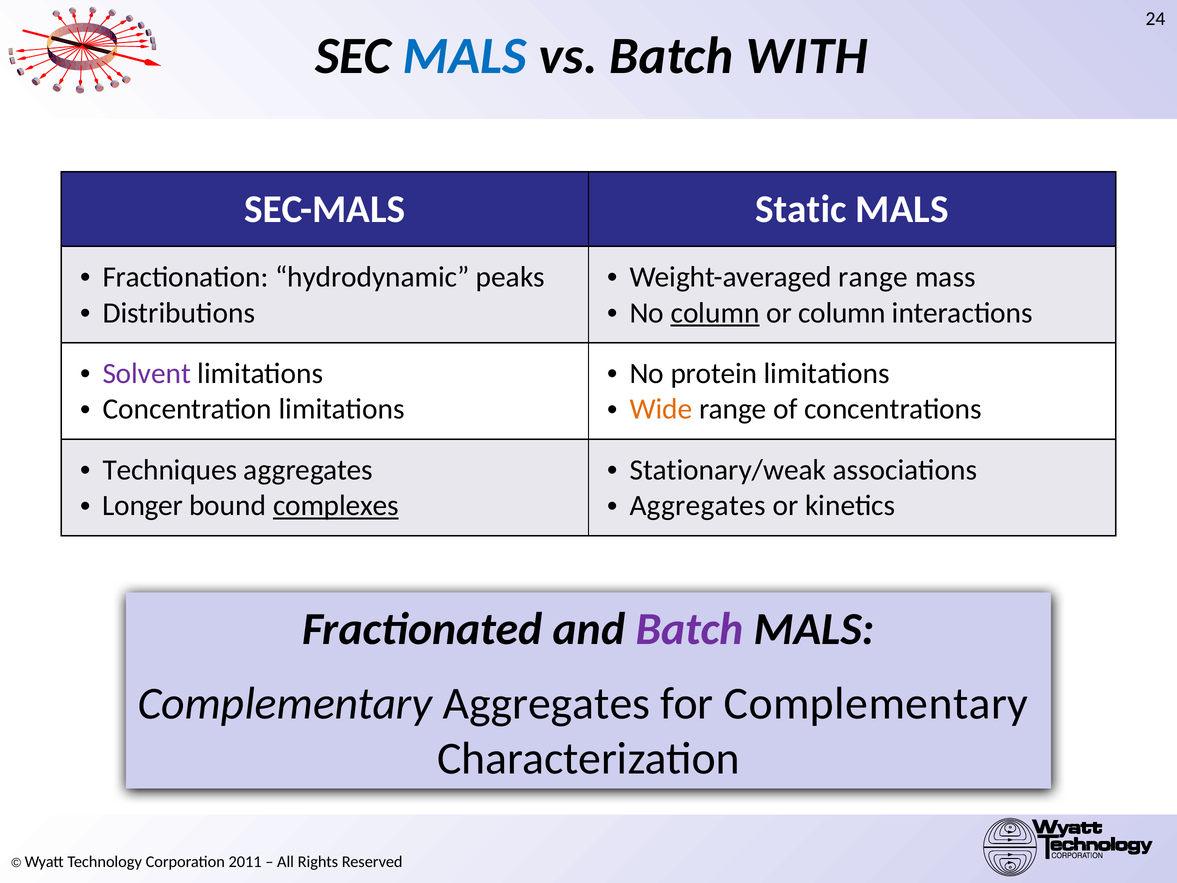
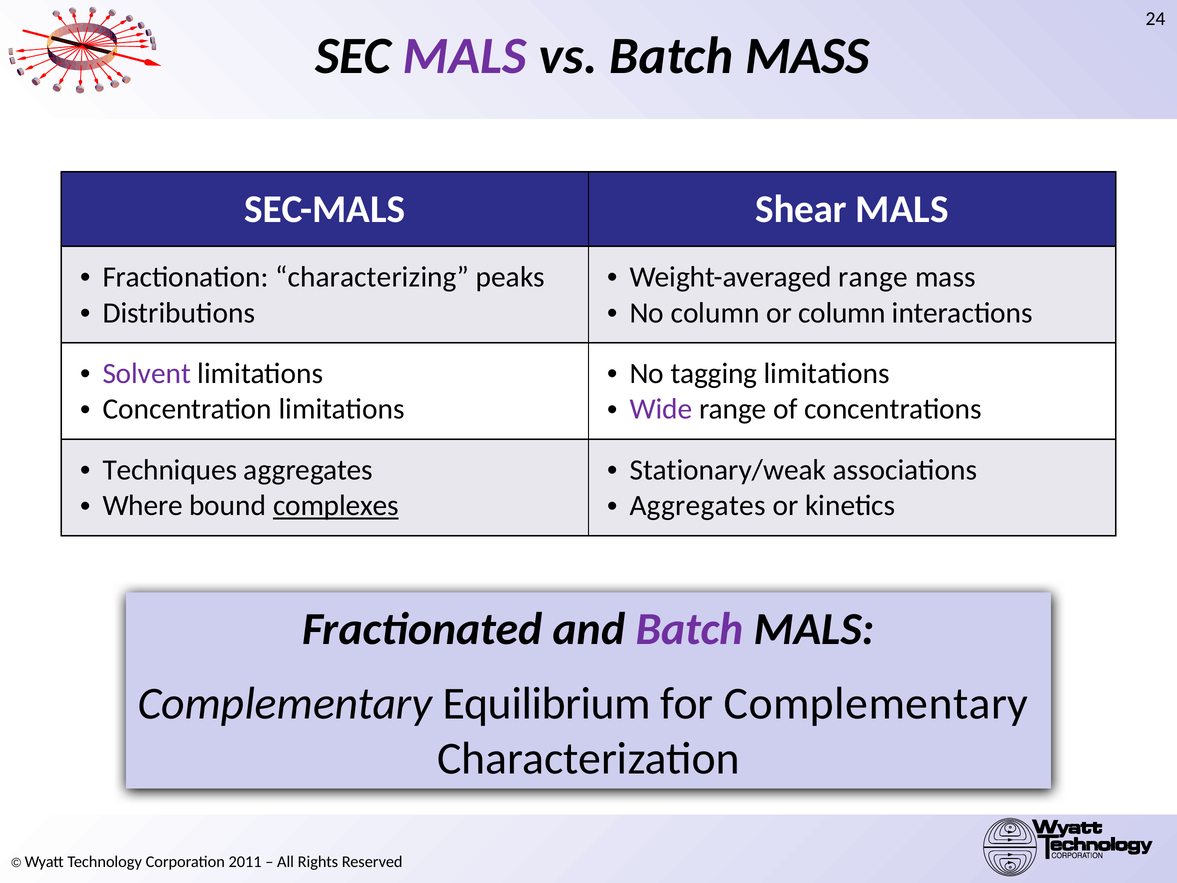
MALS colour: blue -> purple (465, 56)
Batch WITH: WITH -> MASS (807, 56)
Static: Static -> Shear (801, 209)
hydrodynamic: hydrodynamic -> characterizing (372, 277)
column underline: present -> none (715, 313)
protein: protein -> tagging (714, 373)
Wide colour: orange -> purple (661, 409)
Longer: Longer -> Where (143, 506)
Complementary Aggregates: Aggregates -> Equilibrium (547, 703)
